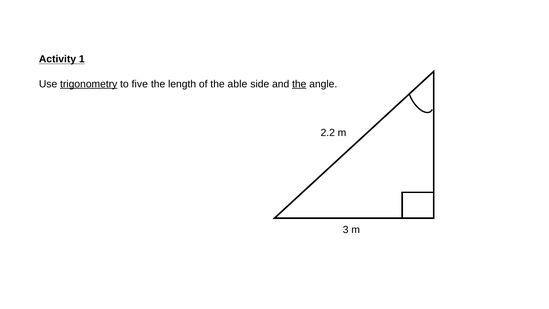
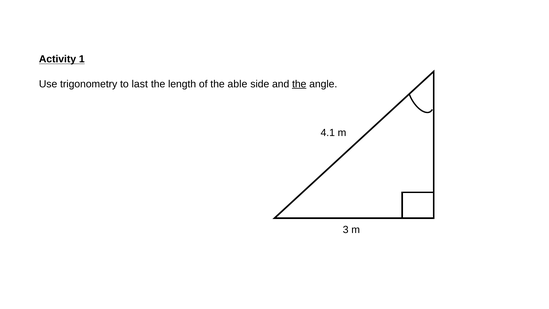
trigonometry underline: present -> none (89, 84)
five: five -> last (140, 84)
2.2: 2.2 -> 4.1 (328, 133)
